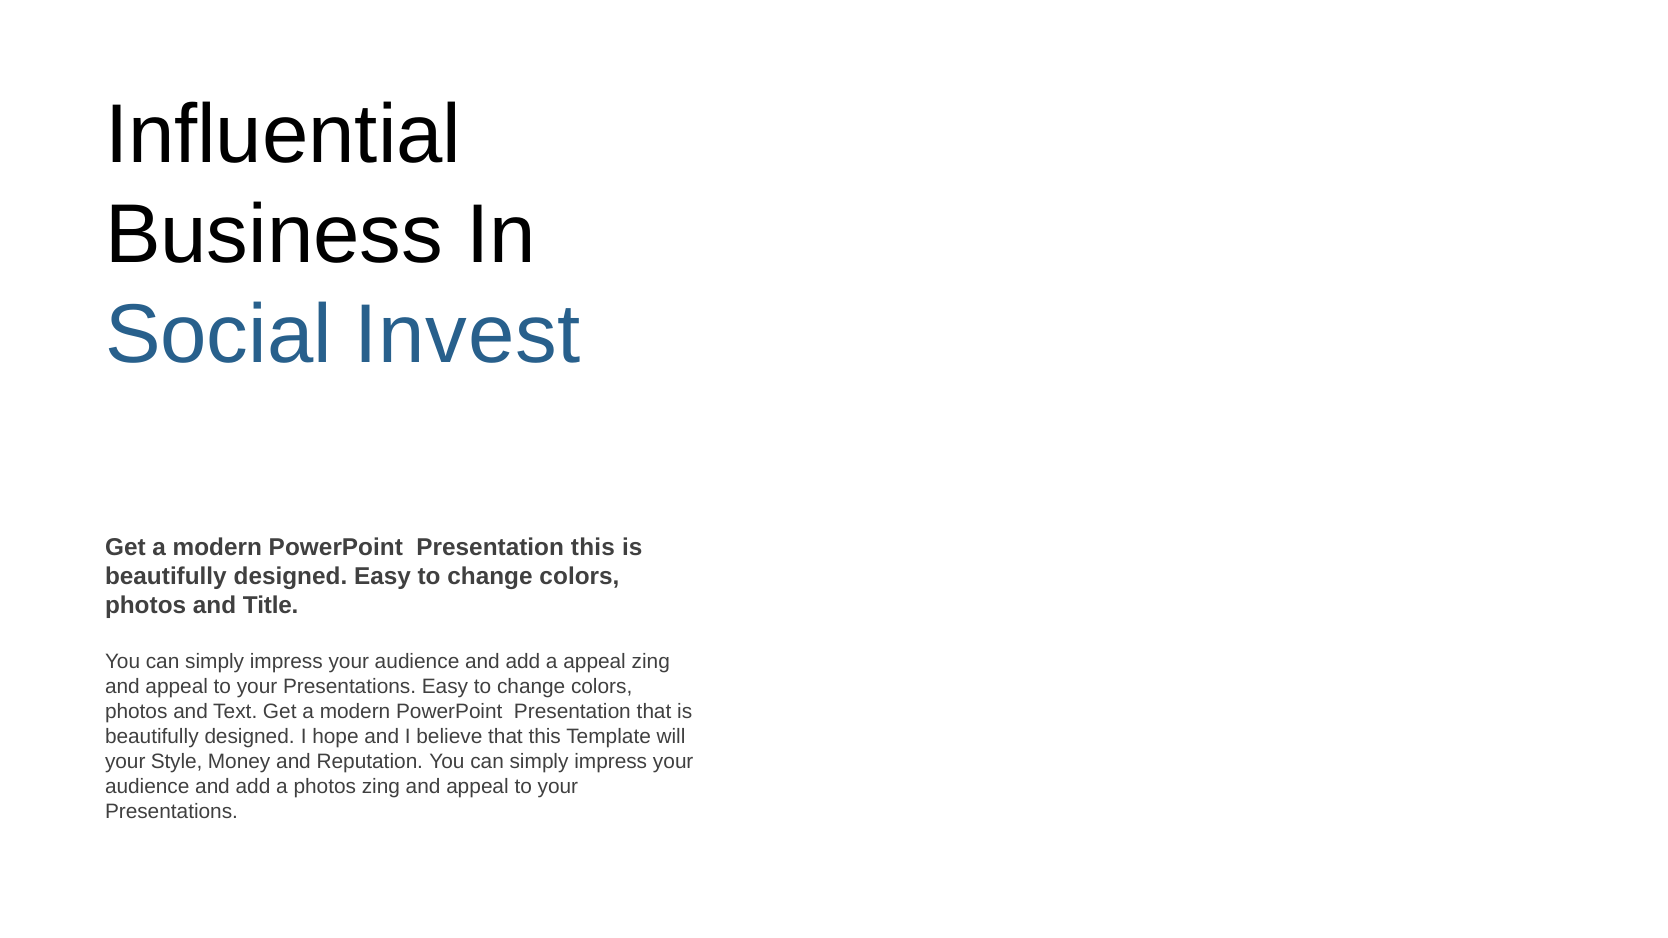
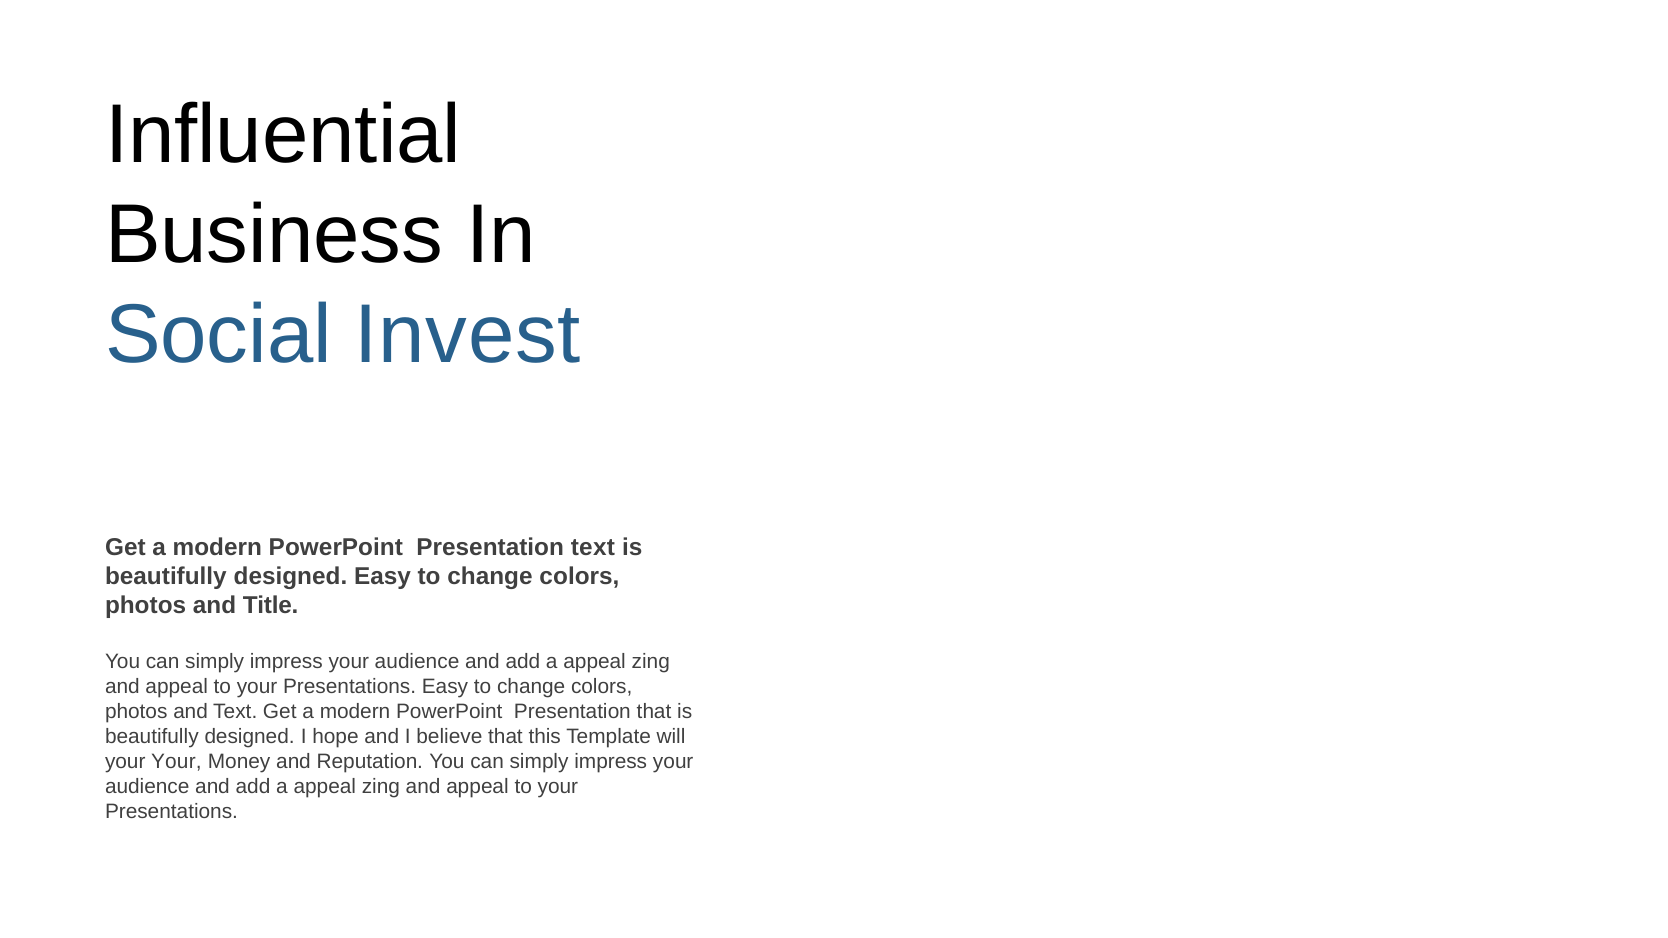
Presentation this: this -> text (593, 548)
your Style: Style -> Your (176, 761)
photos: photos -> appeal (325, 787)
